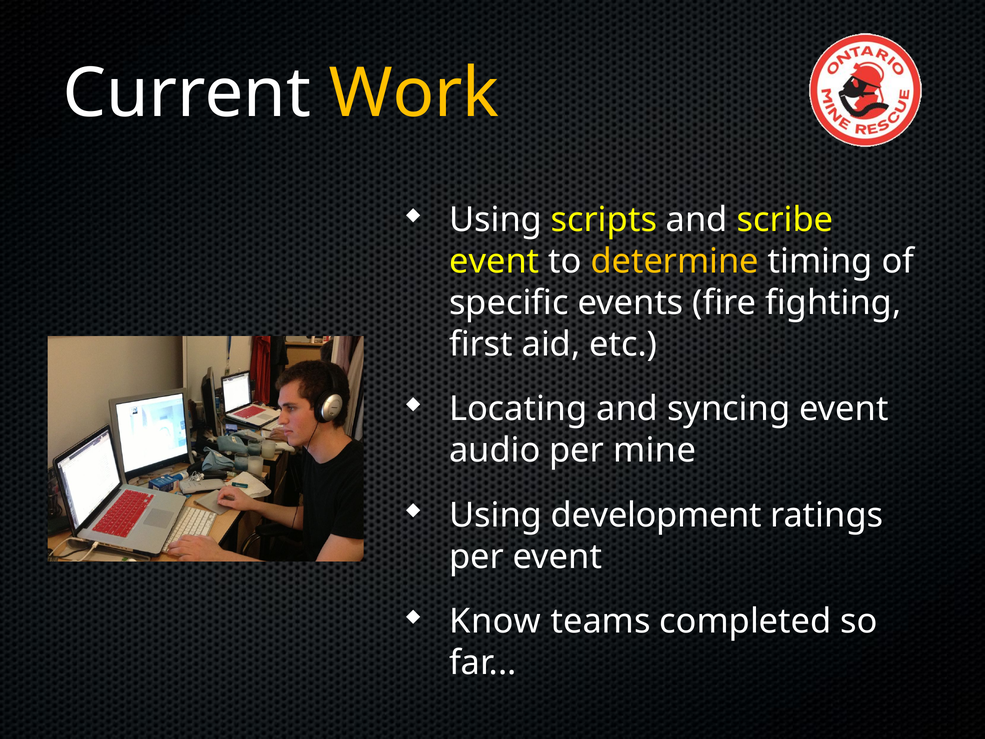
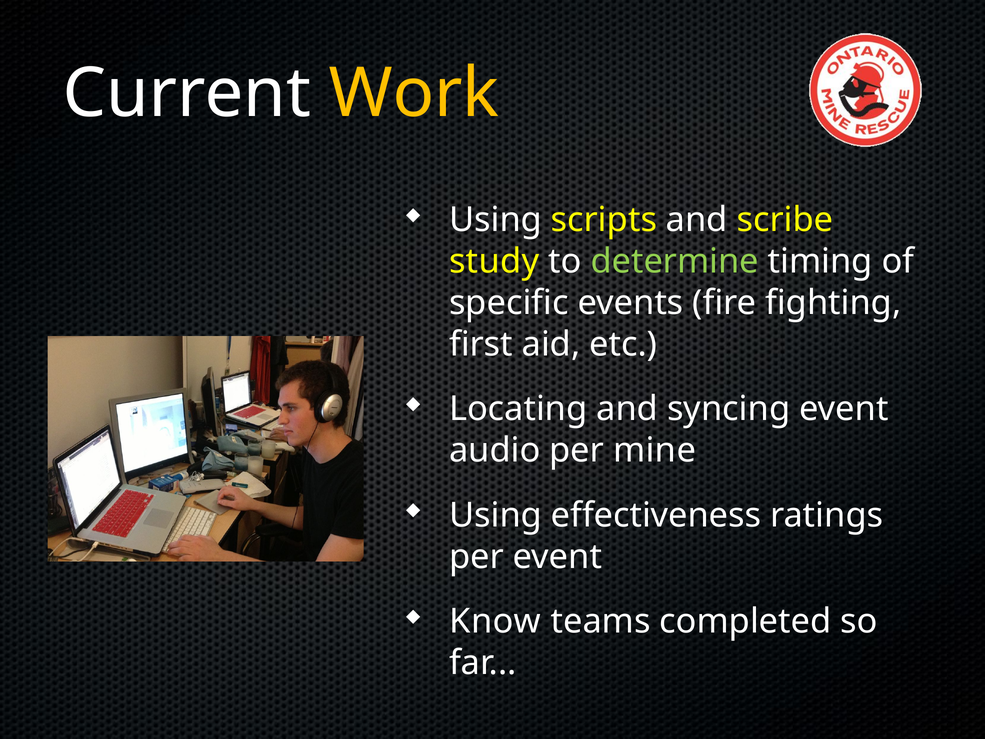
event: event -> study (494, 261)
determine colour: yellow -> light green (675, 261)
development: development -> effectiveness (656, 515)
